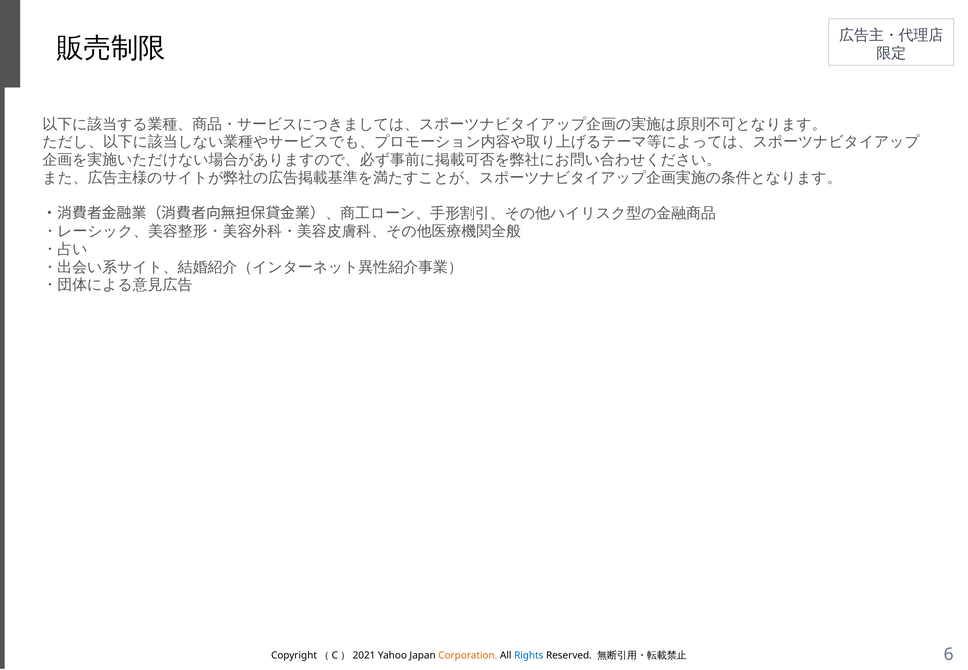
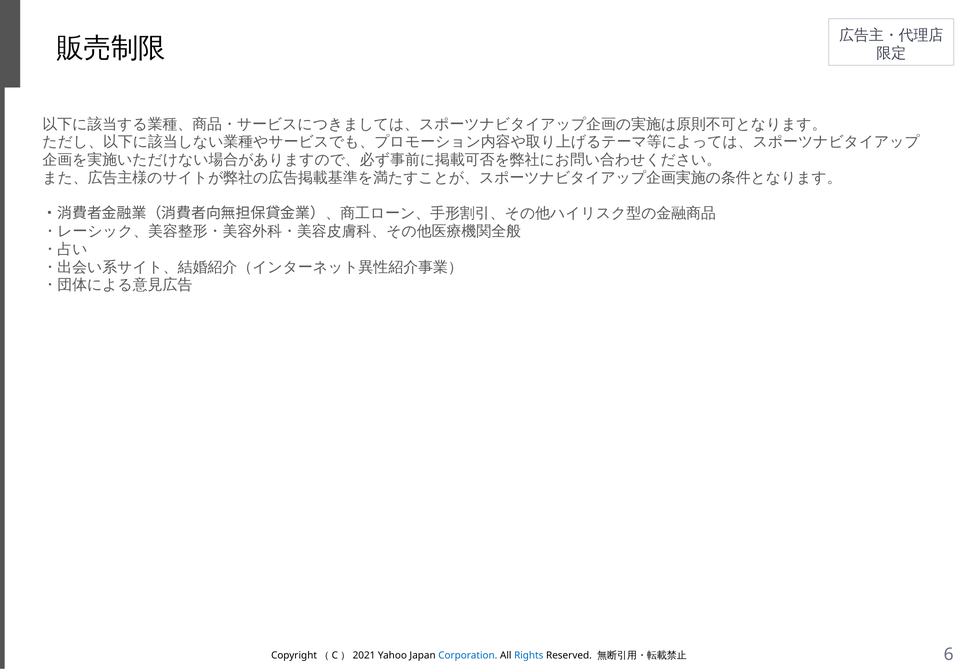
Corporation colour: orange -> blue (468, 656)
